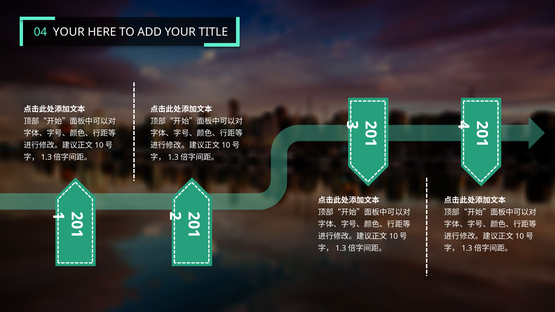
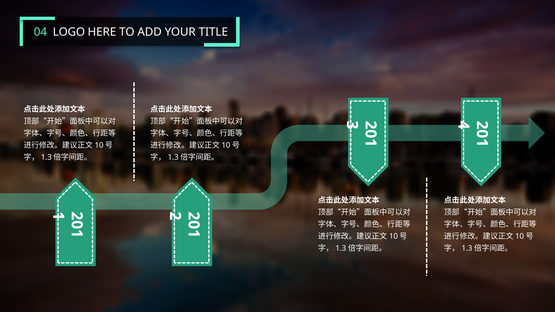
04 YOUR: YOUR -> LOGO (69, 32)
